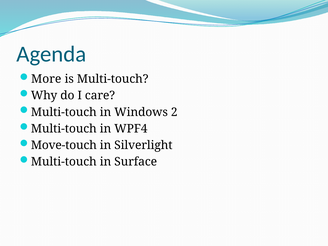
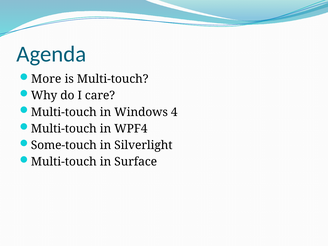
2: 2 -> 4 (174, 112)
Move-touch: Move-touch -> Some-touch (64, 145)
